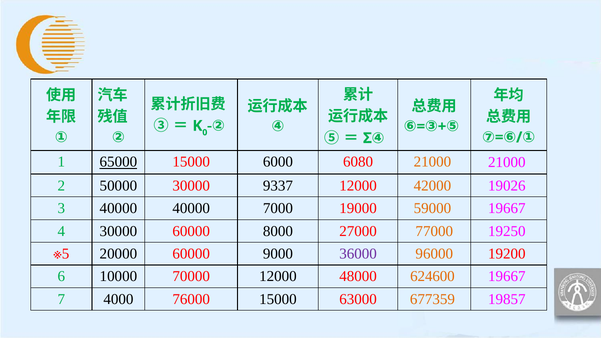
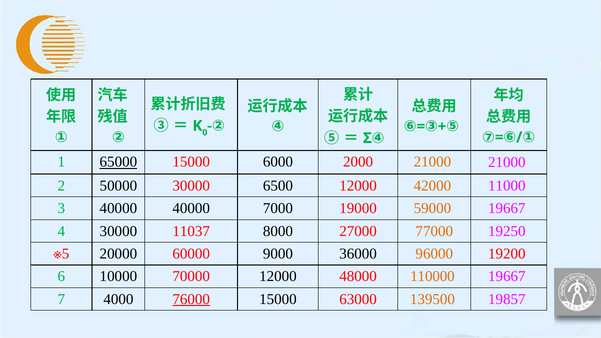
6080: 6080 -> 2000 (358, 162)
9337: 9337 -> 6500 (278, 186)
19026: 19026 -> 11000 (507, 186)
30000 60000: 60000 -> 11037 (191, 231)
36000 colour: purple -> black (358, 254)
624600: 624600 -> 110000 (432, 276)
76000 underline: none -> present (191, 299)
677359: 677359 -> 139500 (432, 299)
